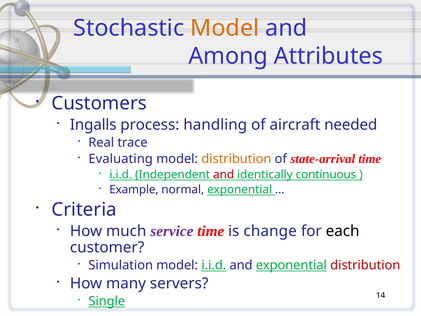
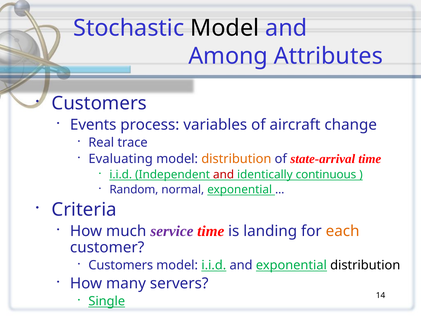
Model colour: orange -> black (225, 28)
Ingalls: Ingalls -> Events (93, 125)
handling: handling -> variables (215, 125)
needed: needed -> change (351, 125)
Example: Example -> Random (134, 189)
change: change -> landing (270, 231)
each colour: black -> orange (343, 231)
Simulation: Simulation -> Customers (121, 265)
distribution colour: red -> black (365, 265)
